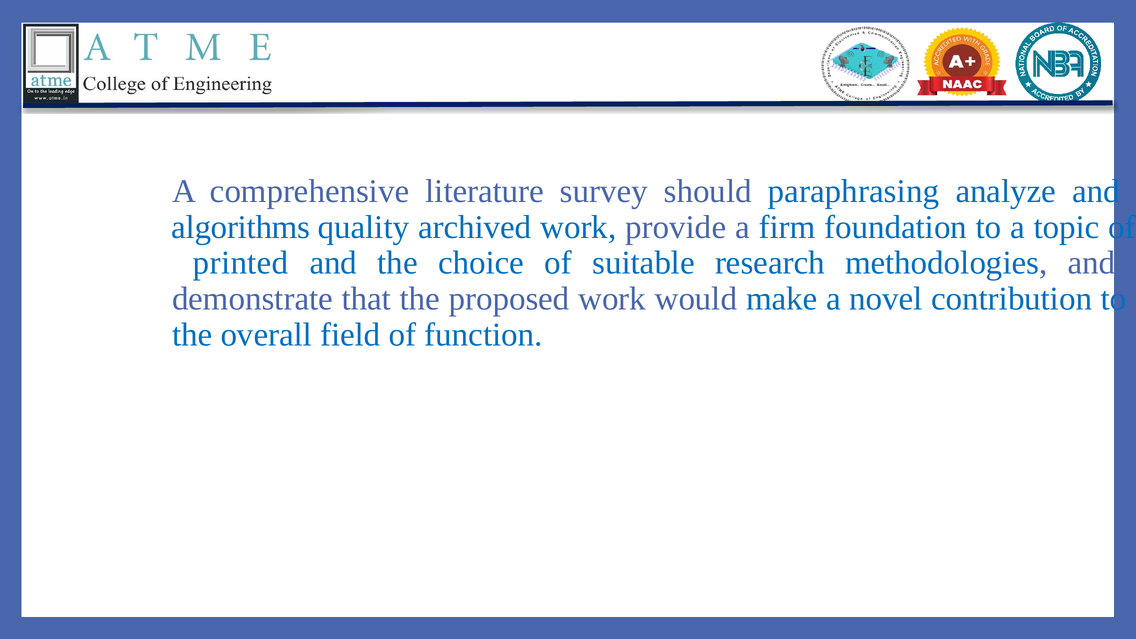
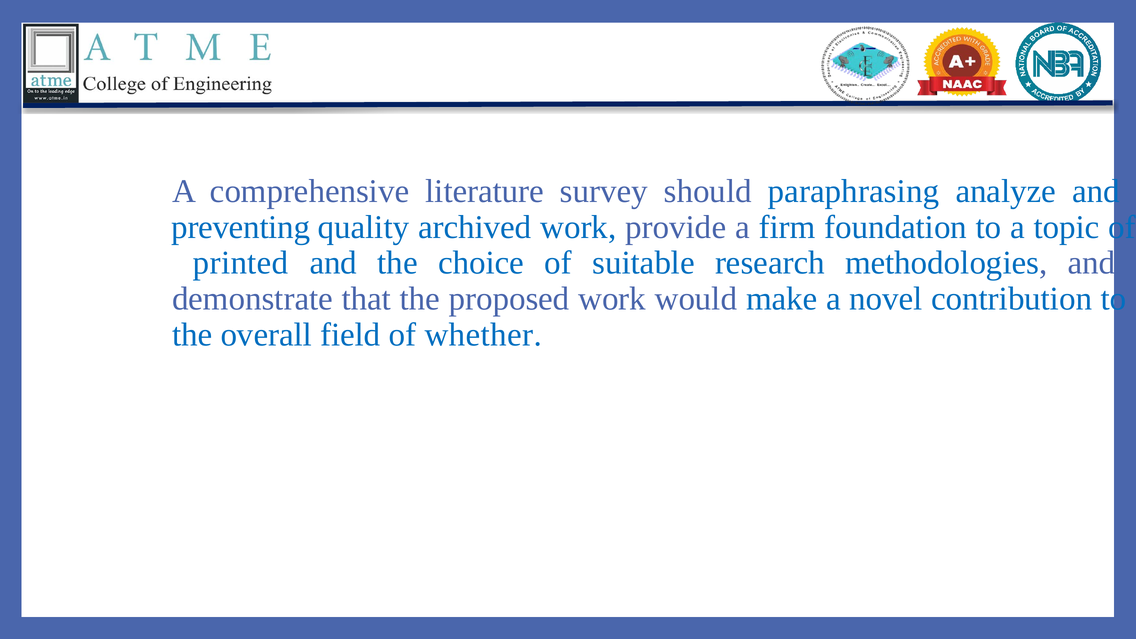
algorithms: algorithms -> preventing (241, 227)
function: function -> whether (483, 335)
